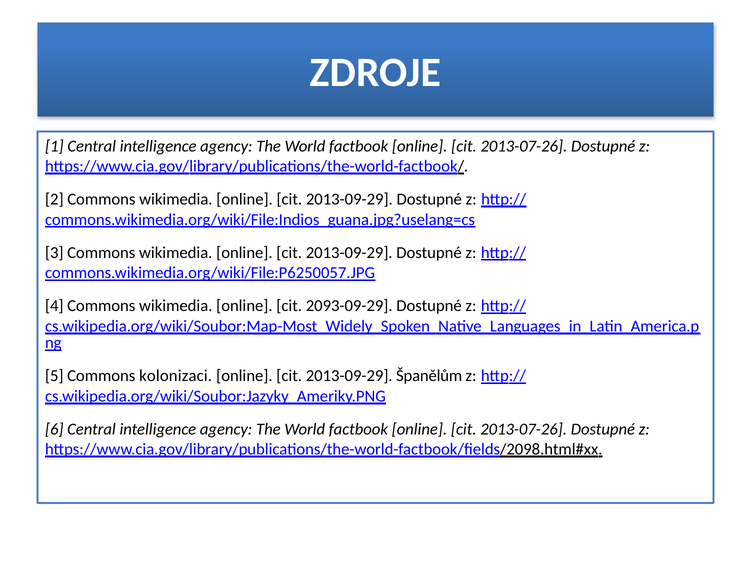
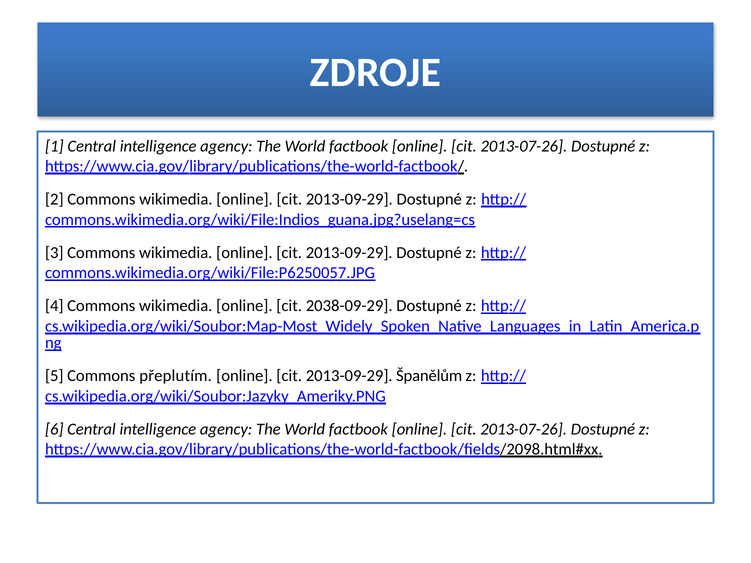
2093-09-29: 2093-09-29 -> 2038-09-29 (349, 306)
kolonizaci: kolonizaci -> přeplutím (176, 376)
